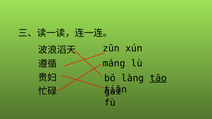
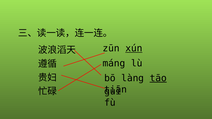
xún underline: none -> present (134, 48)
